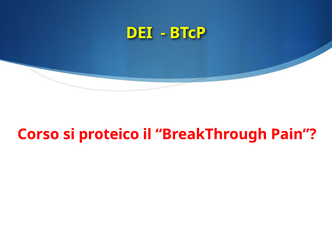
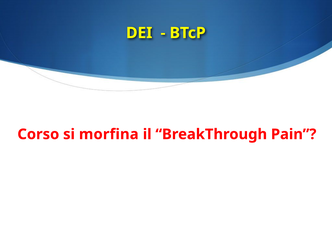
proteico: proteico -> morfina (109, 134)
